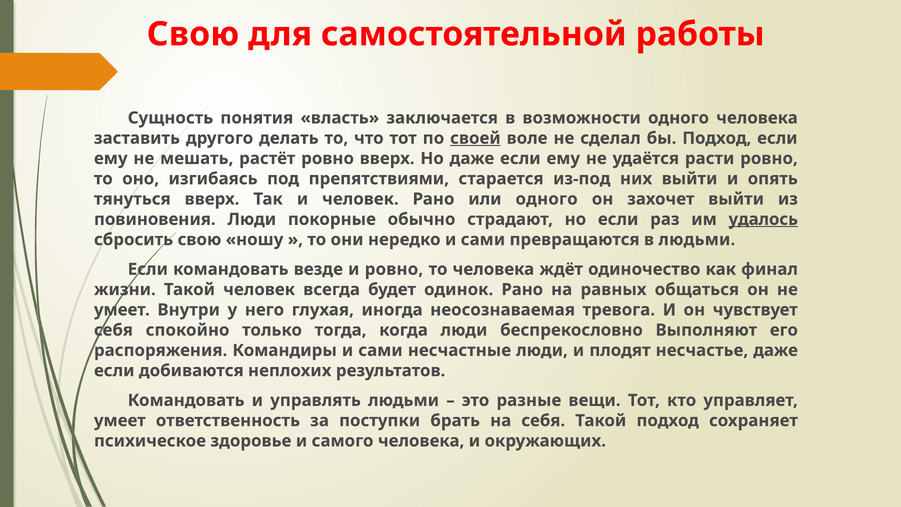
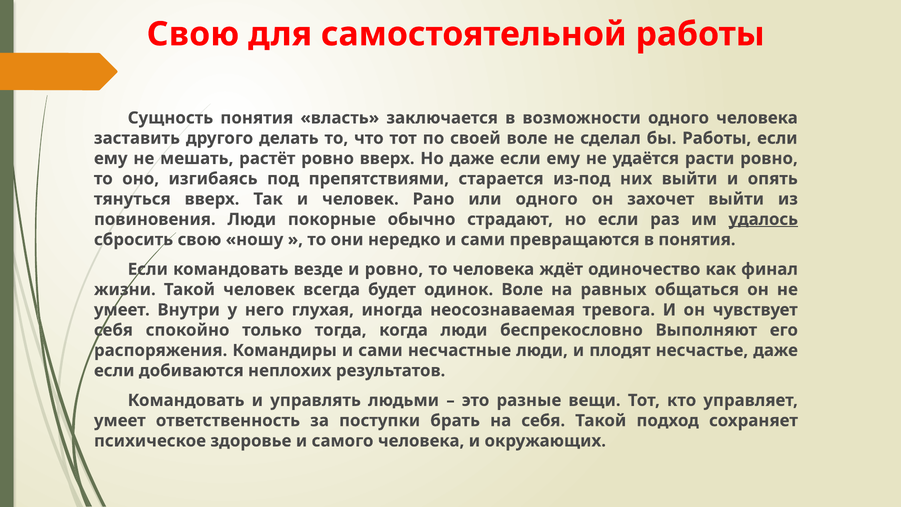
своей underline: present -> none (475, 138)
бы Подход: Подход -> Работы (717, 138)
в людьми: людьми -> понятия (697, 240)
одинок Рано: Рано -> Воле (522, 289)
